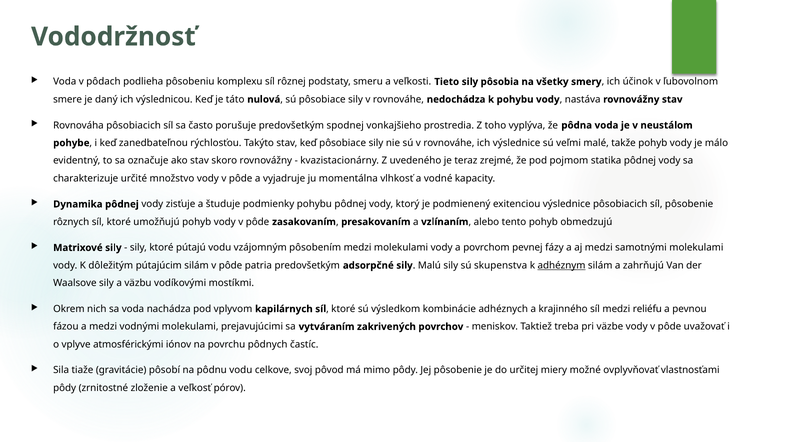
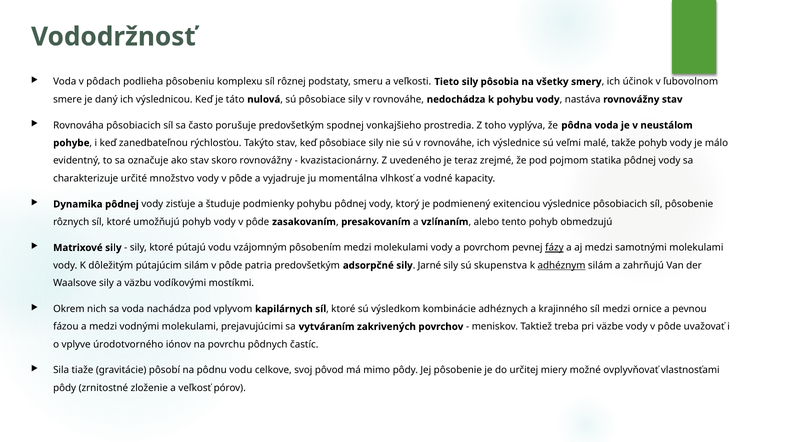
fázy underline: none -> present (554, 247)
Malú: Malú -> Jarné (429, 265)
reliéfu: reliéfu -> ornice (647, 309)
atmosférickými: atmosférickými -> úrodotvorného (128, 344)
